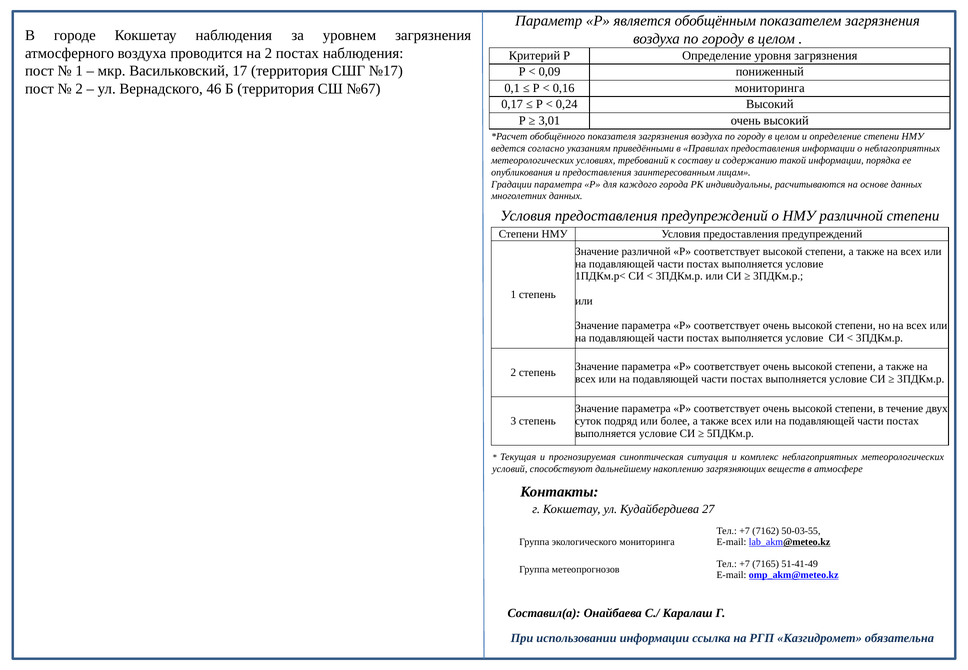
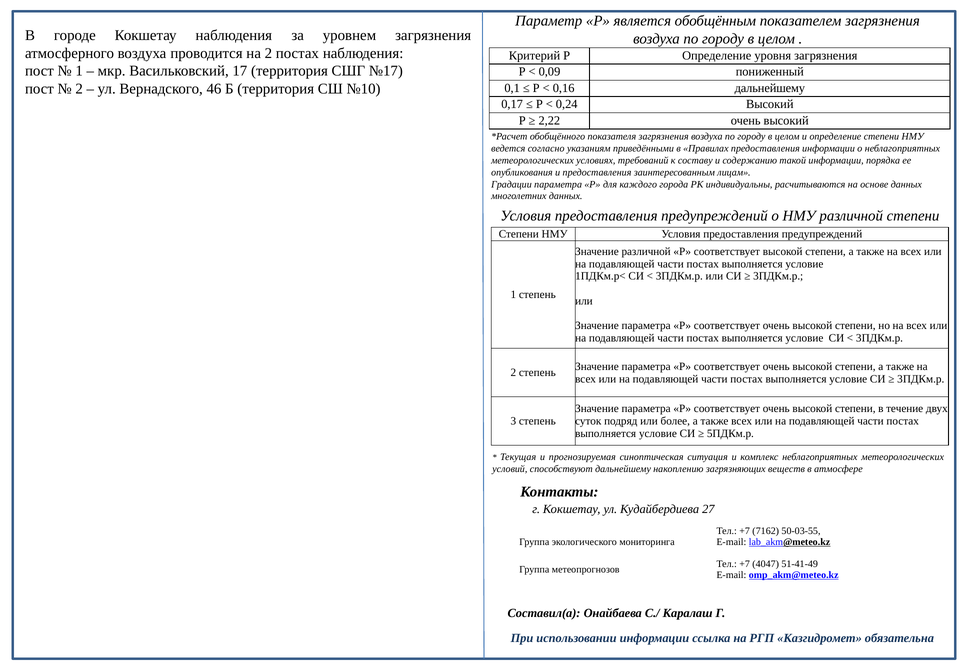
№67: №67 -> №10 (364, 89)
0,16 мониторинга: мониторинга -> дальнейшему (770, 88)
3,01: 3,01 -> 2,22 (549, 121)
7165: 7165 -> 4047 (766, 564)
